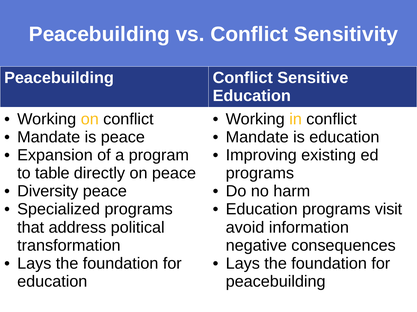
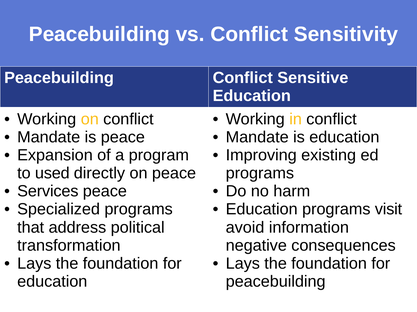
table: table -> used (52, 174)
Diversity: Diversity -> Services (48, 192)
